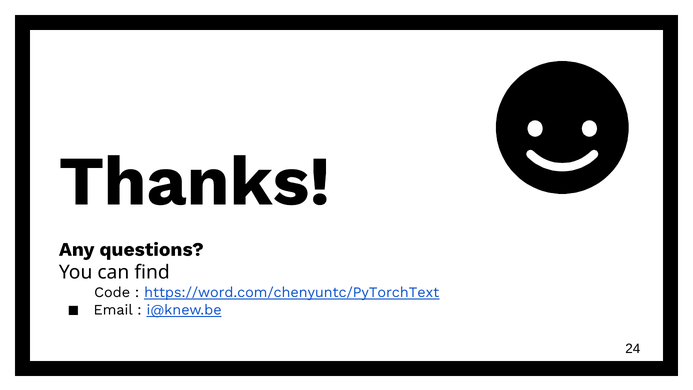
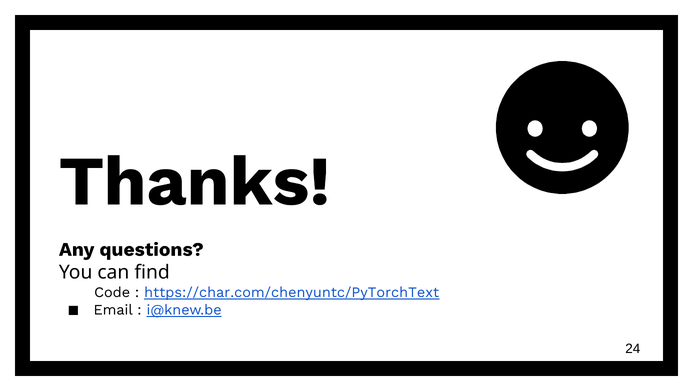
https://word.com/chenyuntc/PyTorchText: https://word.com/chenyuntc/PyTorchText -> https://char.com/chenyuntc/PyTorchText (292, 292)
